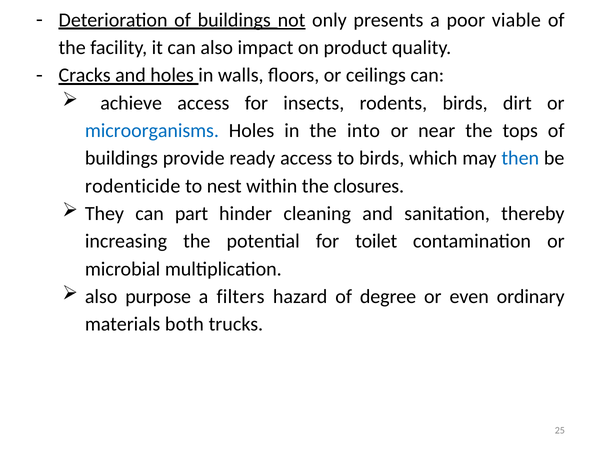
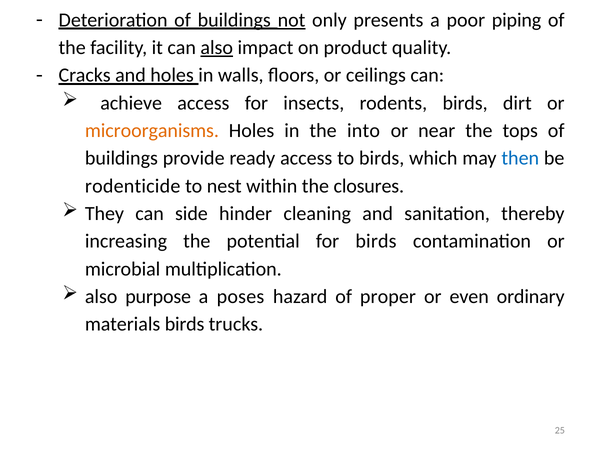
viable: viable -> piping (517, 20)
also underline: none -> present (217, 48)
microorganisms colour: blue -> orange (152, 131)
part: part -> side (191, 213)
for toilet: toilet -> birds (376, 241)
filters: filters -> poses (241, 296)
degree: degree -> proper (388, 296)
materials both: both -> birds (185, 324)
